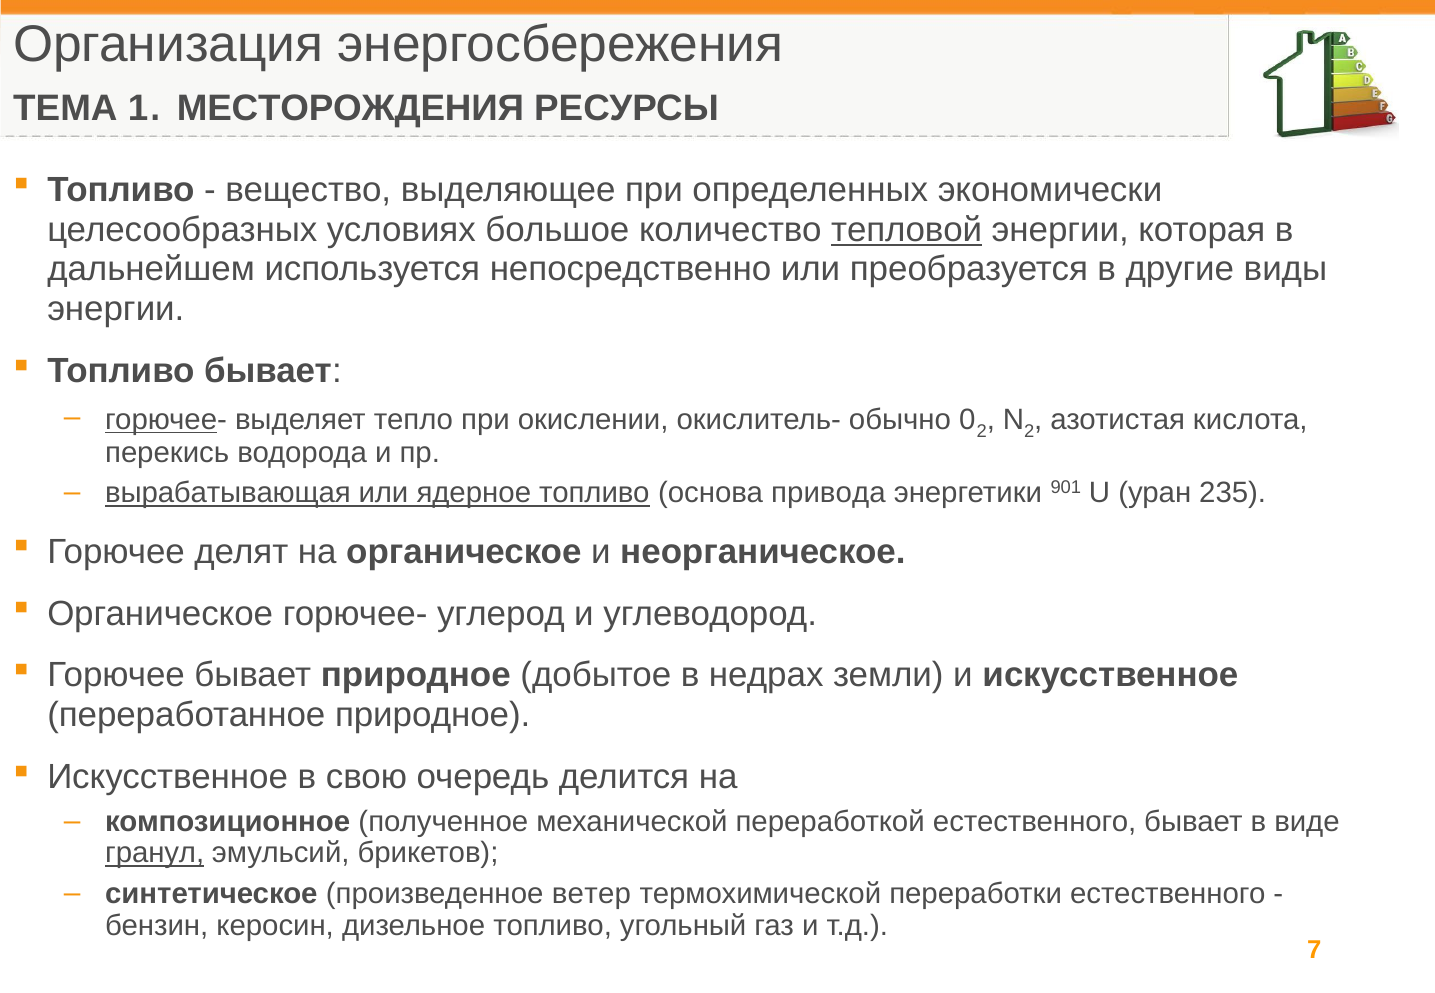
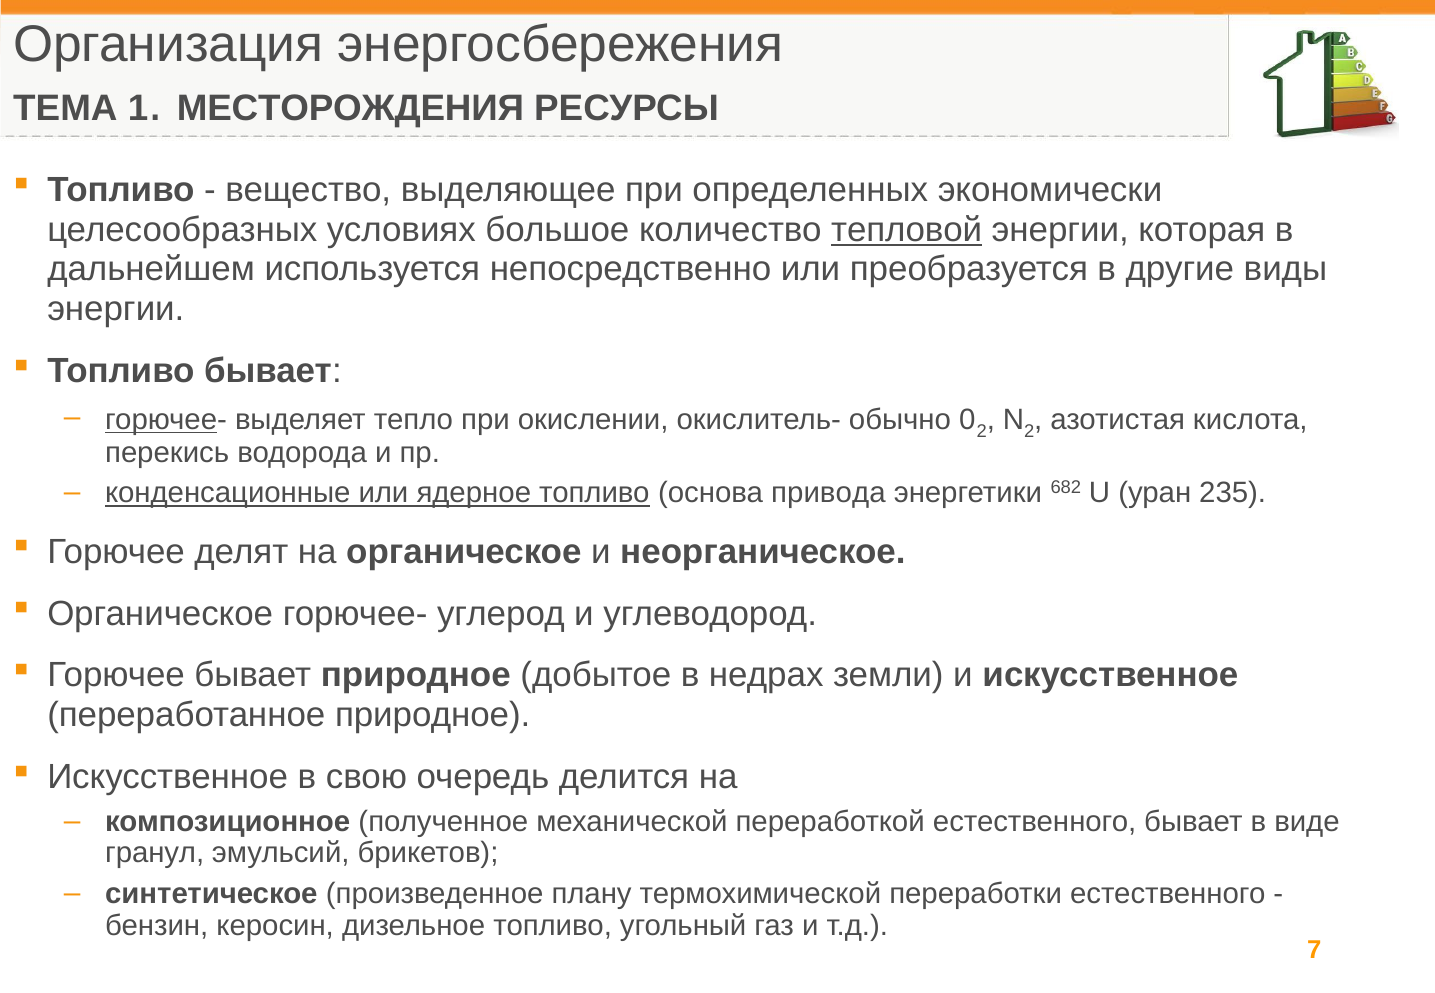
вырабатывающая: вырабатывающая -> конденсационные (228, 493)
901: 901 -> 682 (1066, 488)
гранул underline: present -> none (155, 854)
ветер: ветер -> плану (592, 895)
